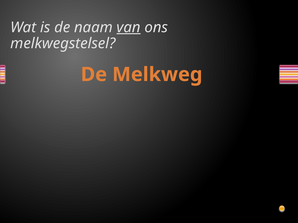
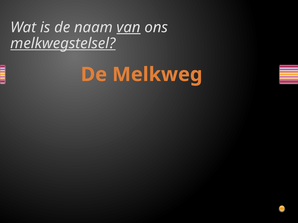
melkwegstelsel underline: none -> present (63, 44)
